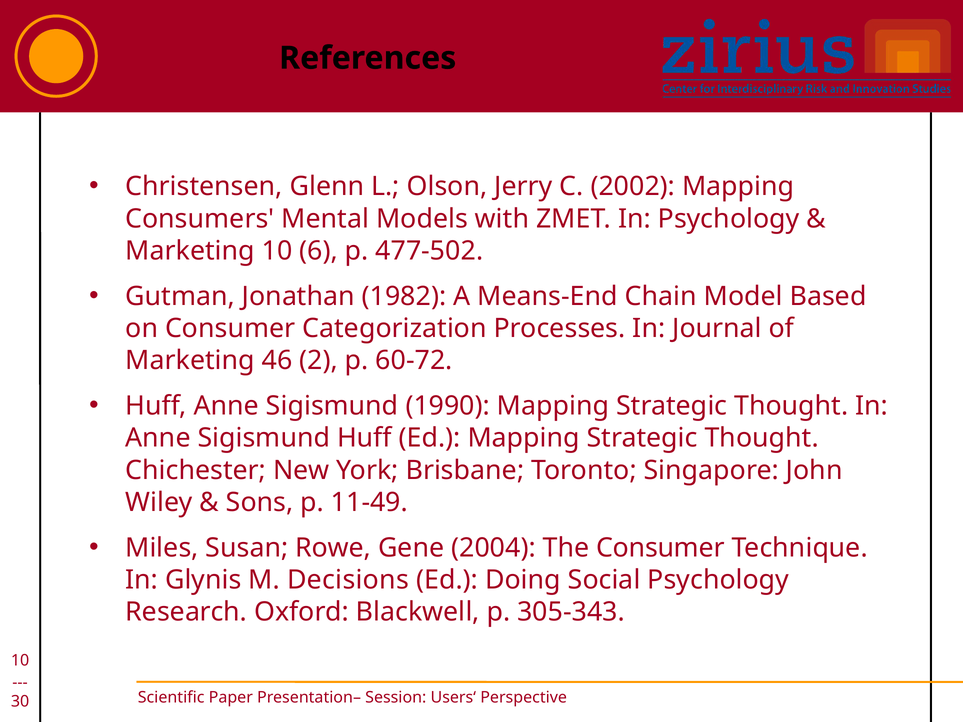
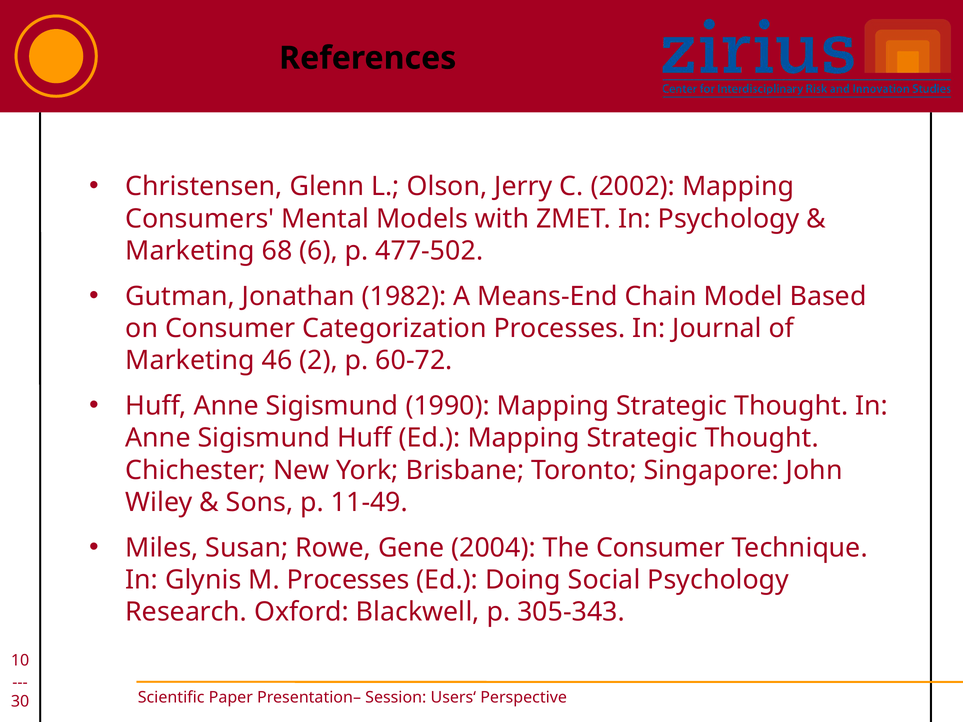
Marketing 10: 10 -> 68 (277, 251)
M Decisions: Decisions -> Processes (348, 580)
